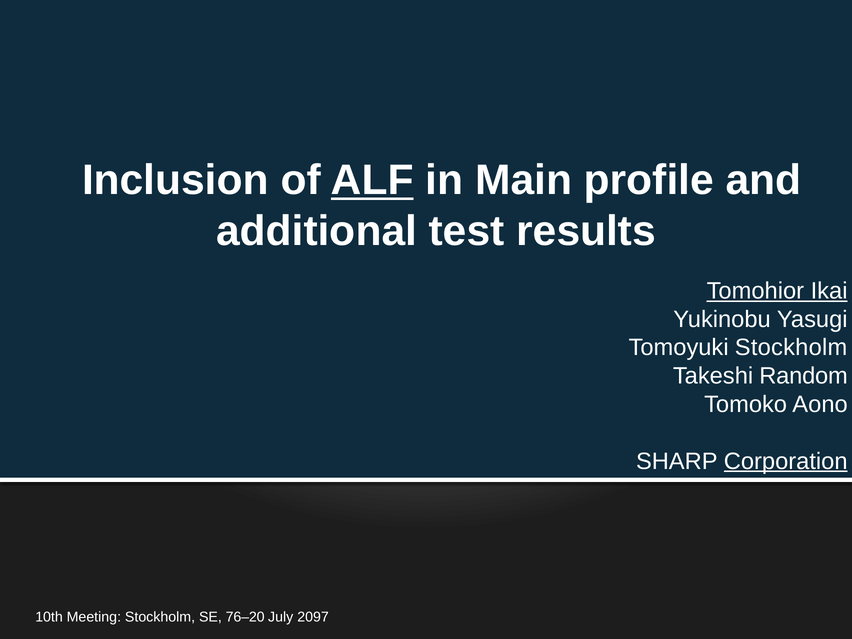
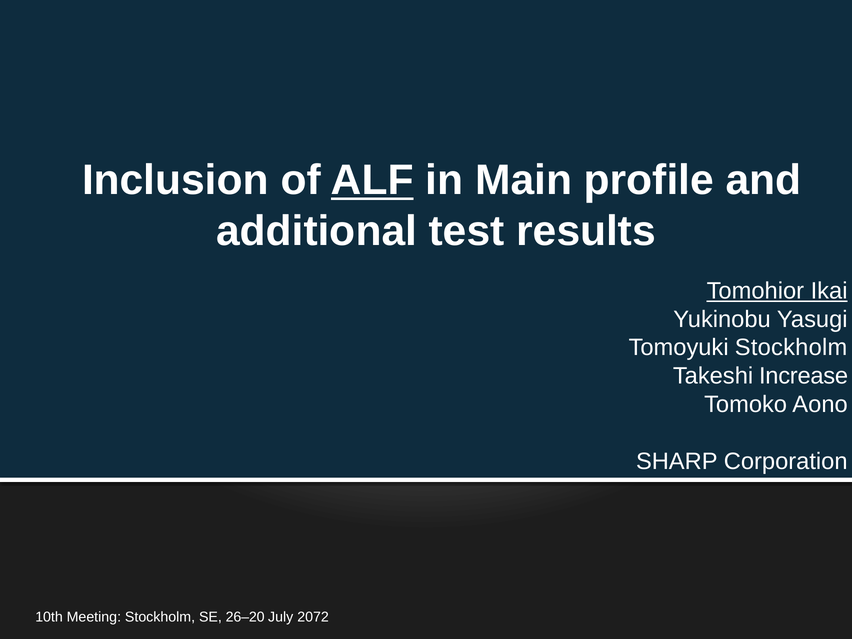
Random: Random -> Increase (804, 376)
Corporation underline: present -> none (786, 461)
76–20: 76–20 -> 26–20 (245, 617)
2097: 2097 -> 2072 (313, 617)
